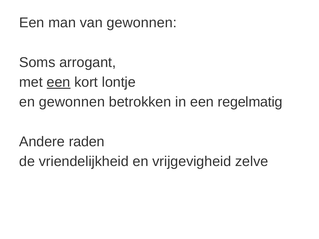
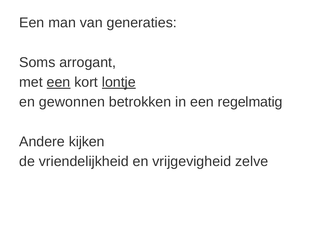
van gewonnen: gewonnen -> generaties (142, 23)
lontje underline: none -> present (119, 82)
raden: raden -> kijken (87, 142)
